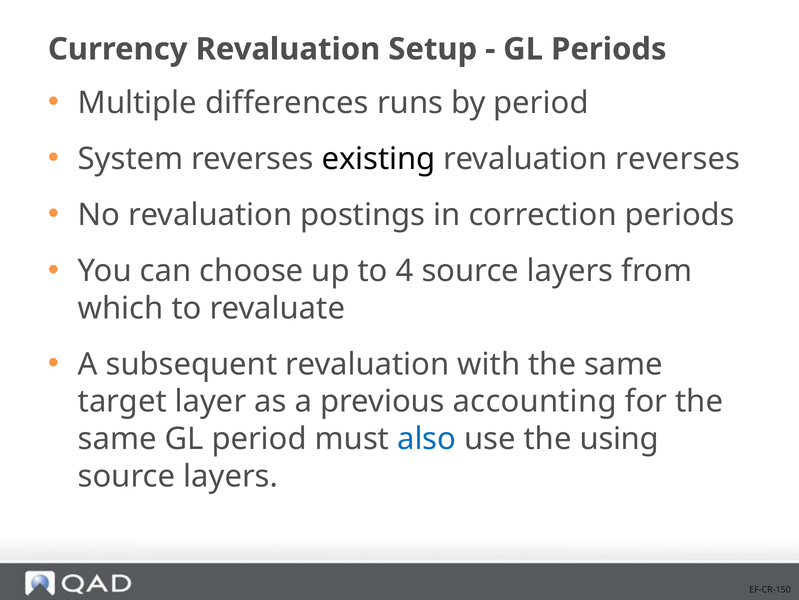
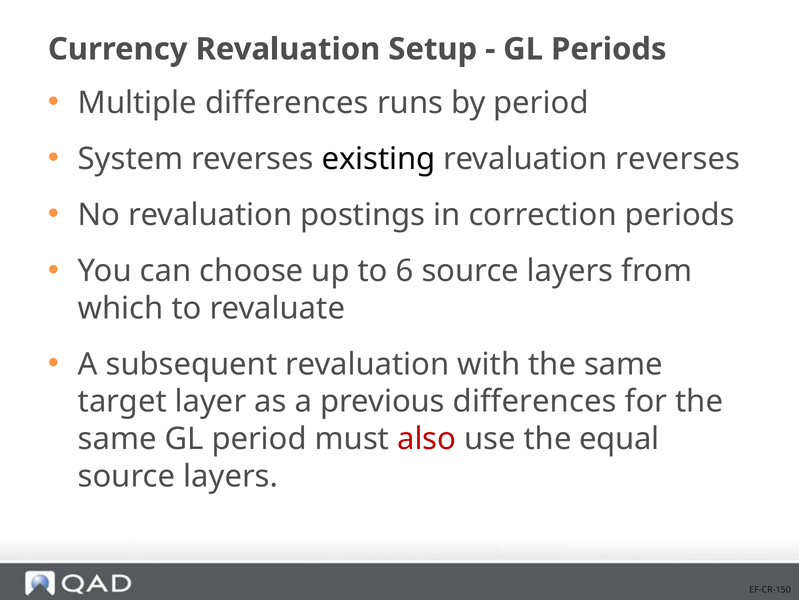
4: 4 -> 6 (405, 271)
previous accounting: accounting -> differences (535, 401)
also colour: blue -> red (427, 439)
using: using -> equal (619, 439)
